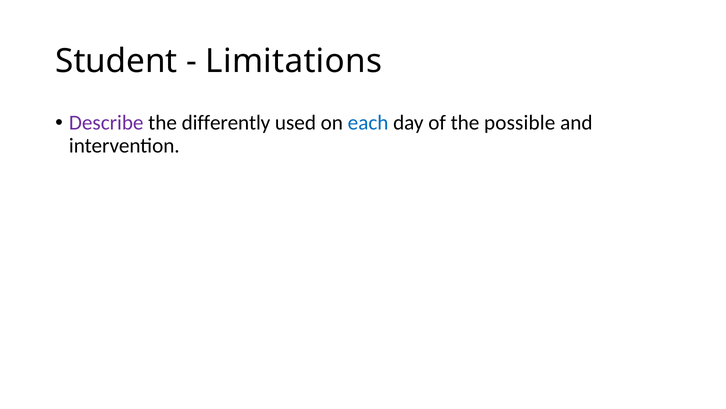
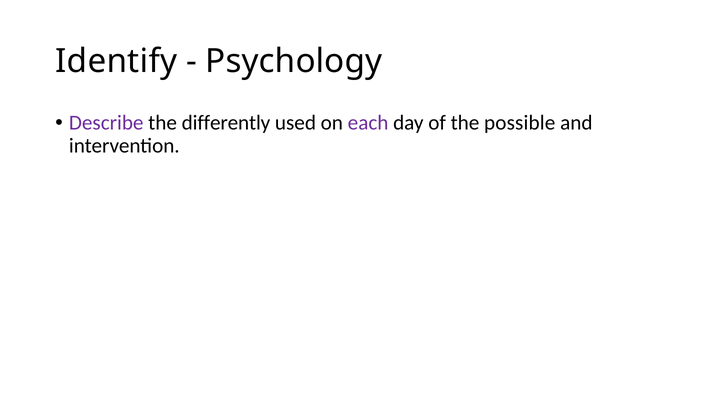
Student: Student -> Identify (116, 61)
Limitations: Limitations -> Psychology (294, 61)
each colour: blue -> purple (368, 123)
